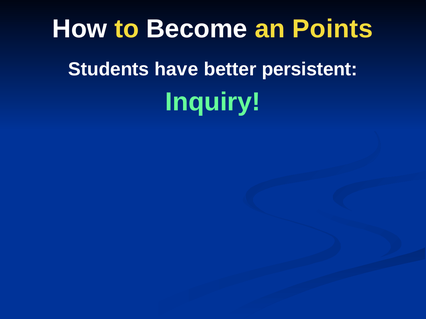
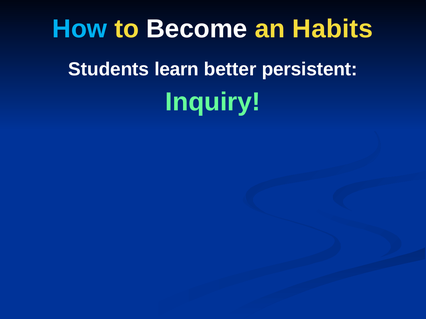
How colour: white -> light blue (80, 29)
Points: Points -> Habits (333, 29)
have: have -> learn (177, 70)
